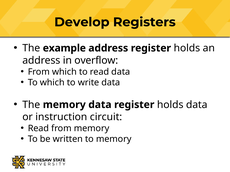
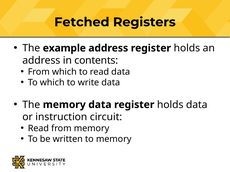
Develop: Develop -> Fetched (82, 22)
overflow: overflow -> contents (96, 61)
